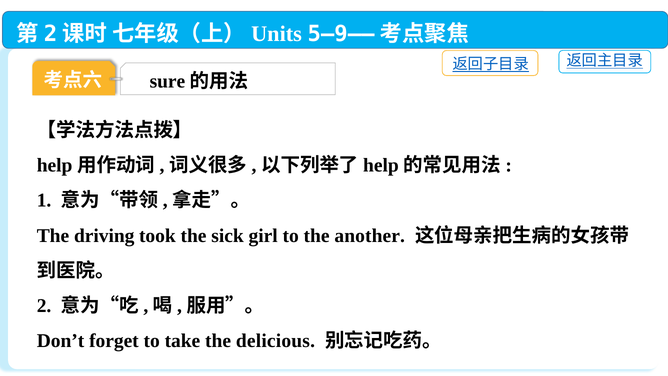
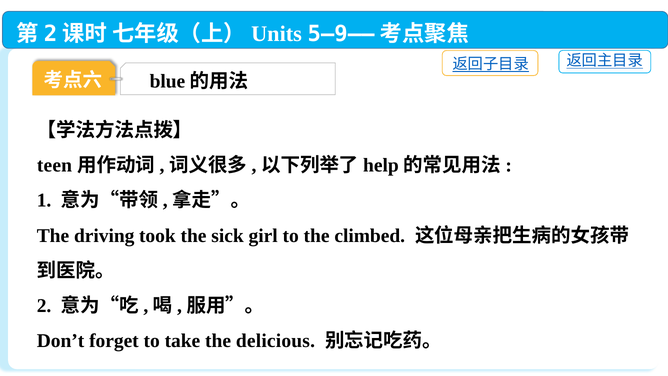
sure: sure -> blue (167, 81)
help: help -> teen (54, 165)
another: another -> climbed (370, 236)
